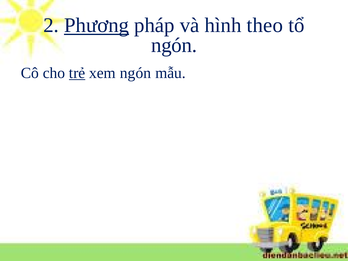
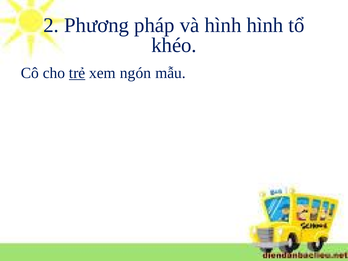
Phương underline: present -> none (97, 25)
hình theo: theo -> hình (265, 25)
ngón: ngón -> khéo (174, 45)
